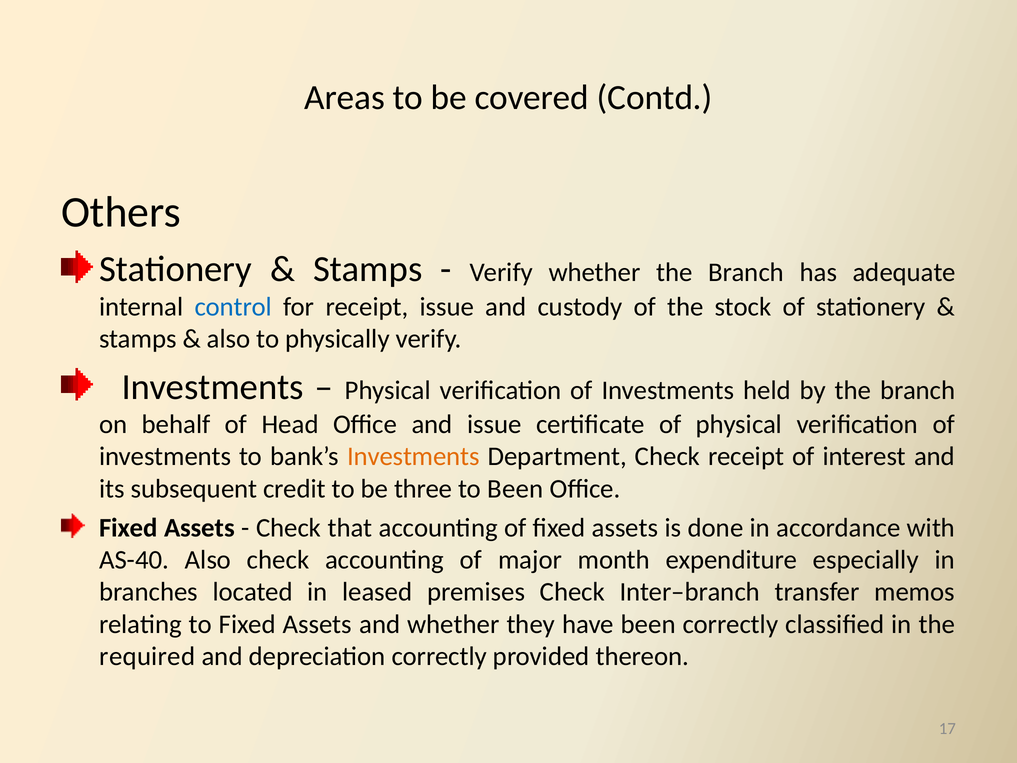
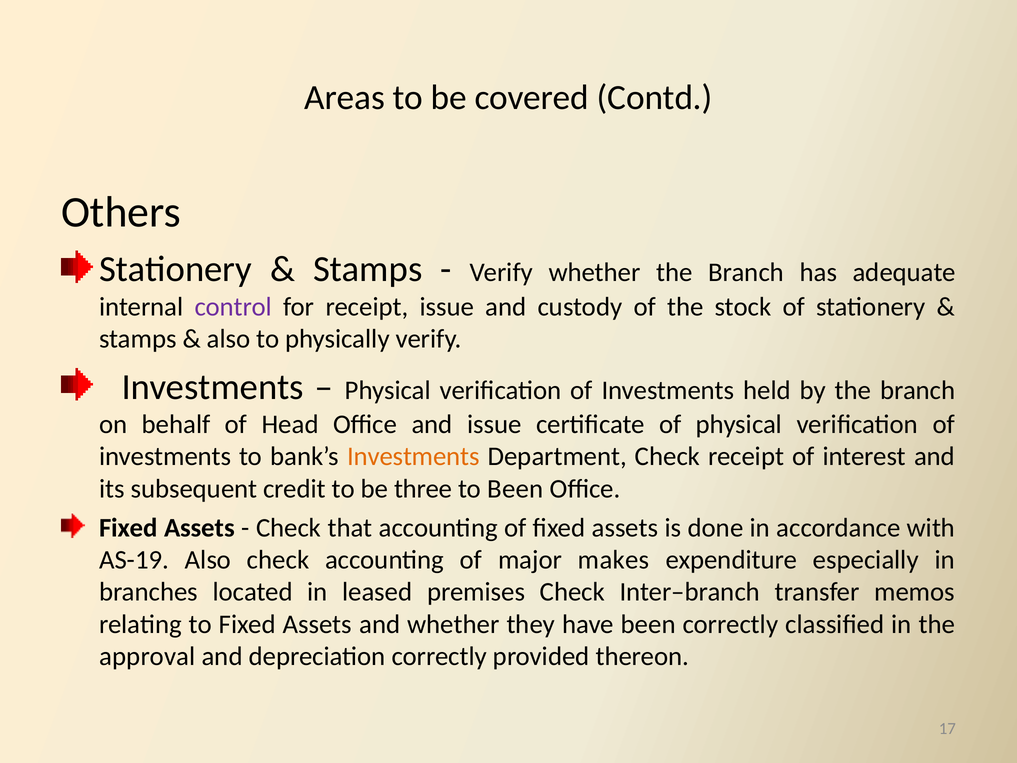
control colour: blue -> purple (233, 307)
AS-40: AS-40 -> AS-19 (134, 560)
month: month -> makes (614, 560)
required: required -> approval (147, 656)
